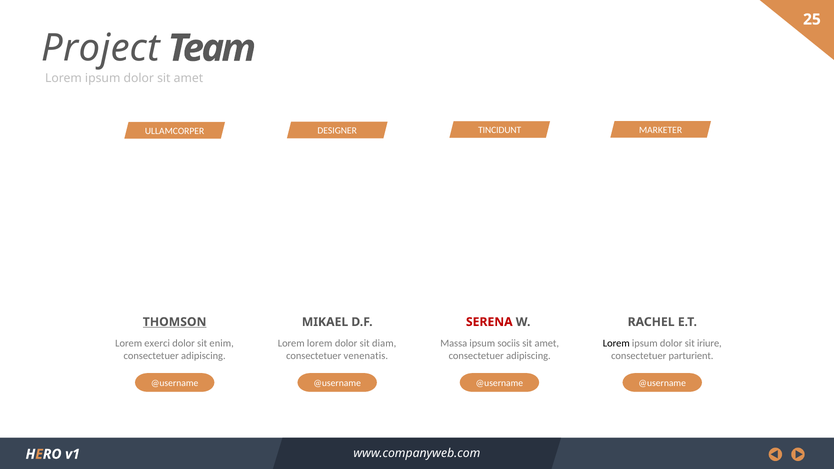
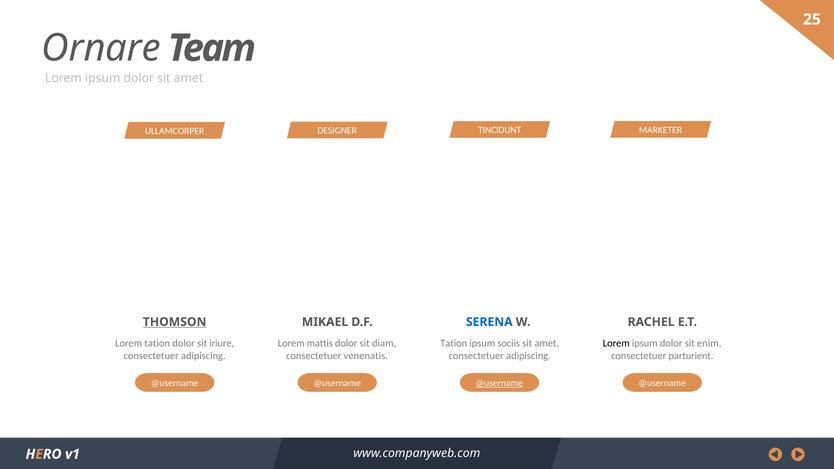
Project: Project -> Ornare (101, 48)
SERENA colour: red -> blue (489, 322)
Lorem exerci: exerci -> tation (157, 343)
enim: enim -> iriure (222, 343)
Lorem lorem: lorem -> mattis (320, 343)
Massa: Massa -> Tation (454, 343)
iriure: iriure -> enim (709, 343)
@username underline: none -> present (499, 383)
